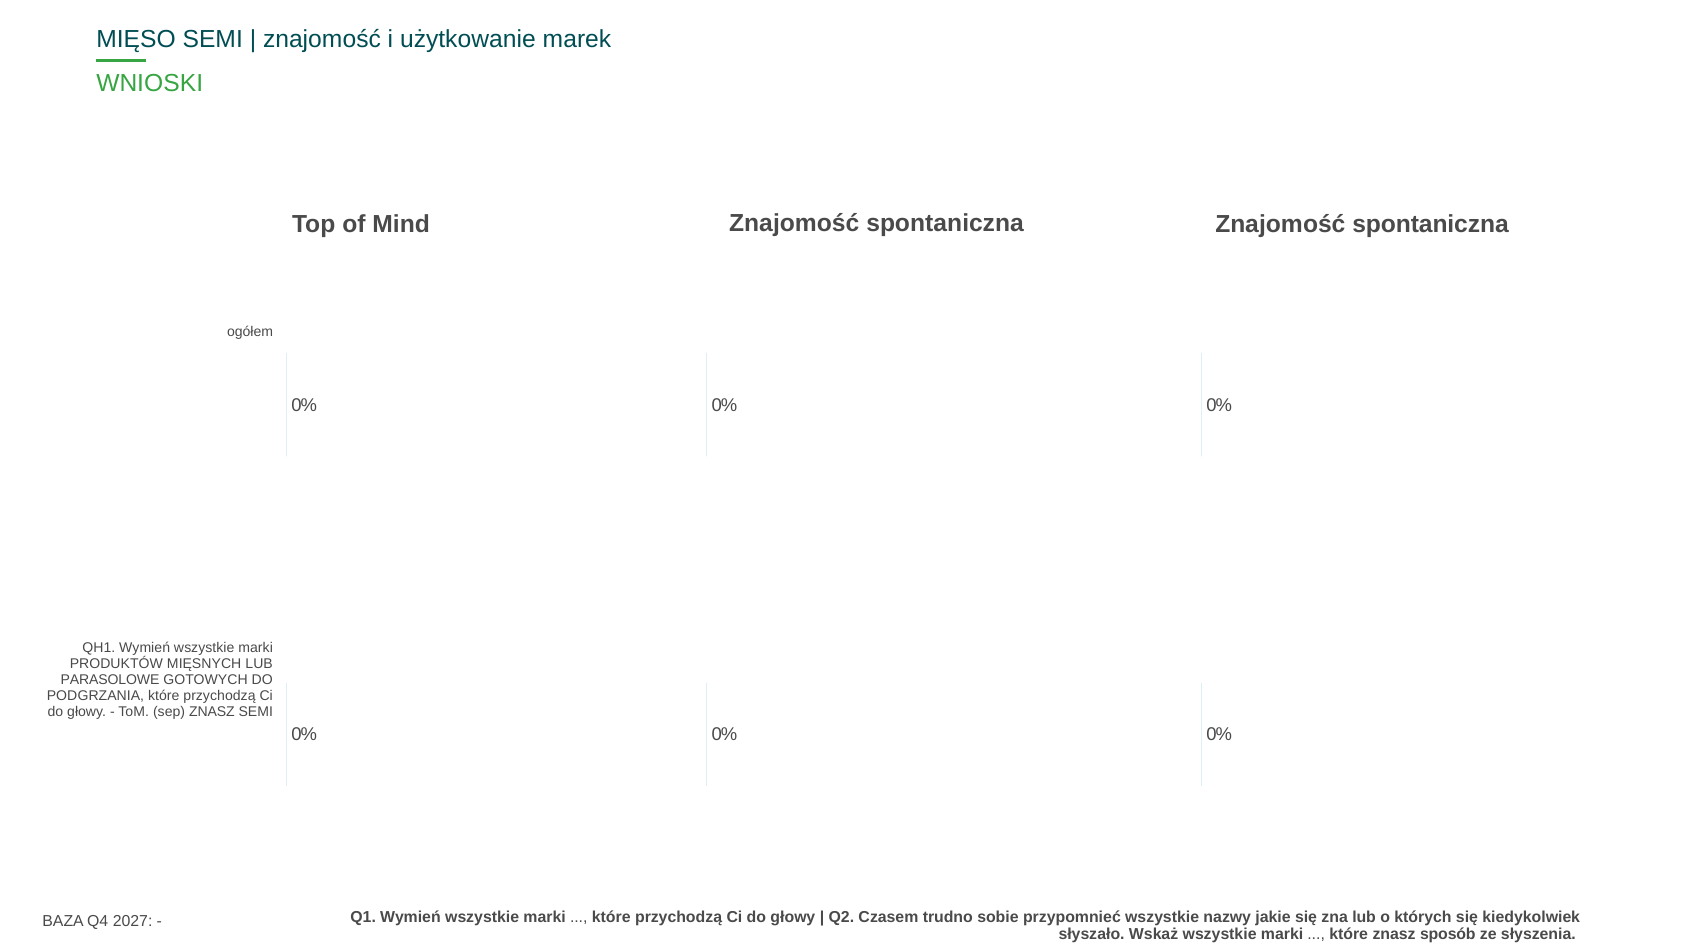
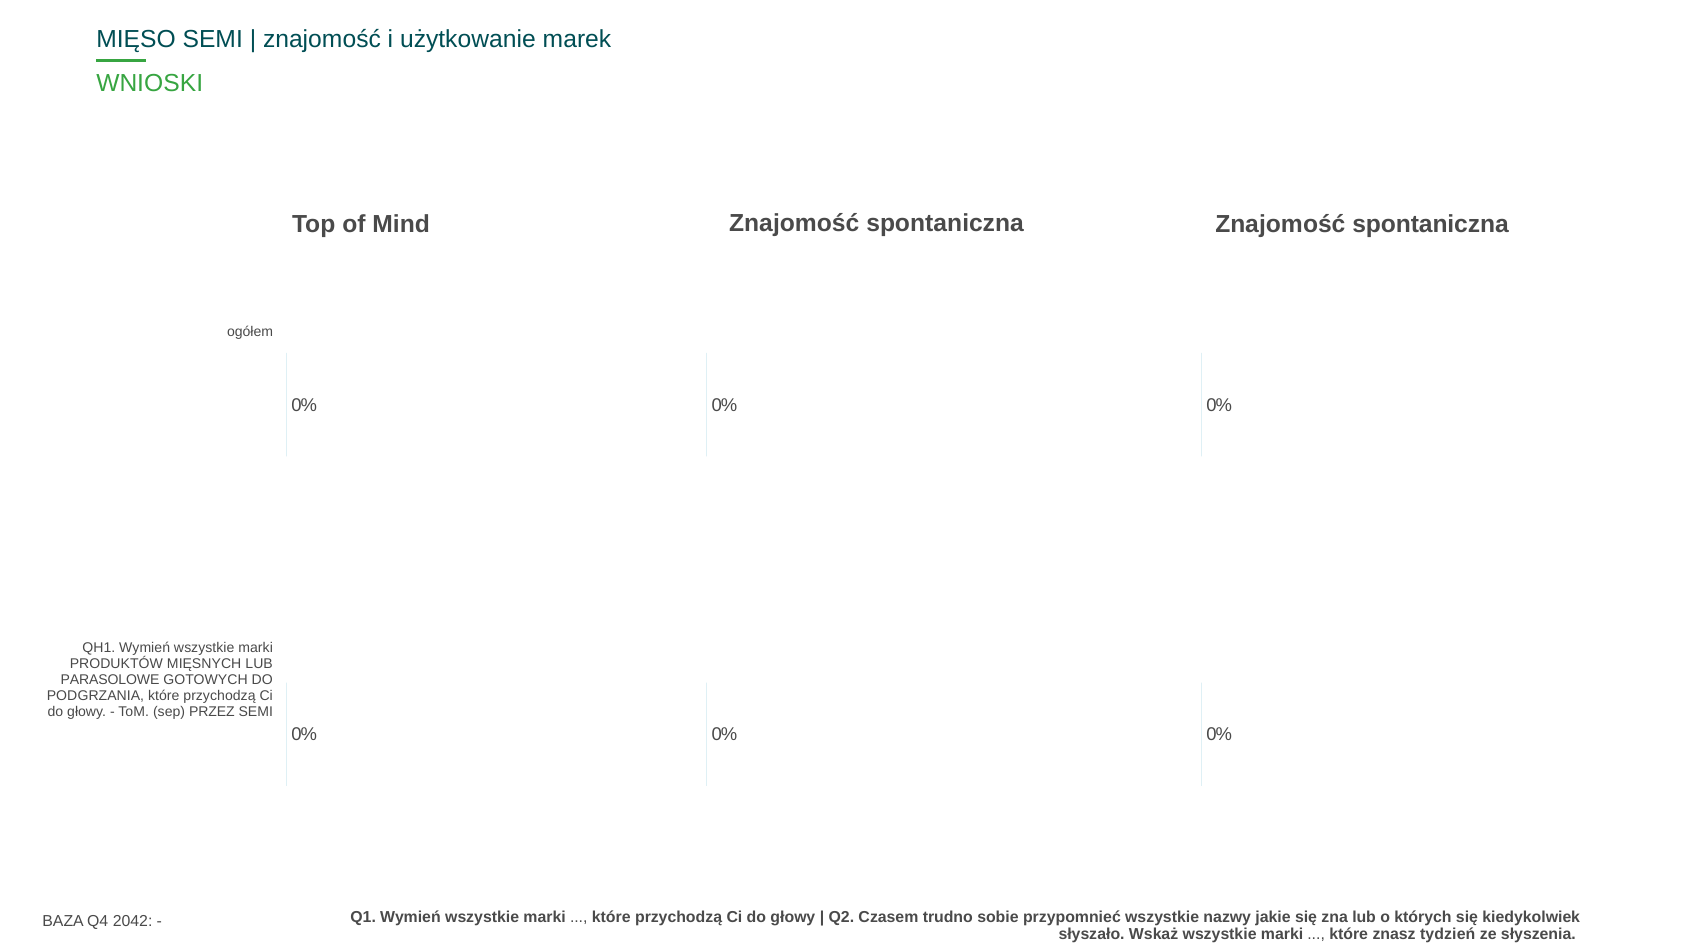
sep ZNASZ: ZNASZ -> PRZEZ (212, 712)
2027: 2027 -> 2042 (133, 922)
sposób: sposób -> tydzień (1448, 934)
